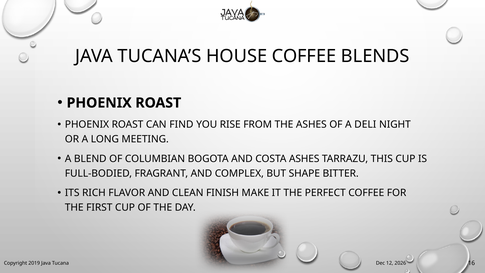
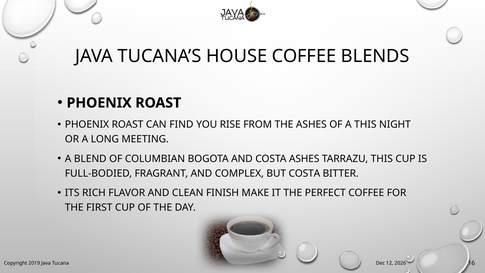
A DELI: DELI -> THIS (365, 125)
BUT SHAPE: SHAPE -> COSTA (304, 173)
